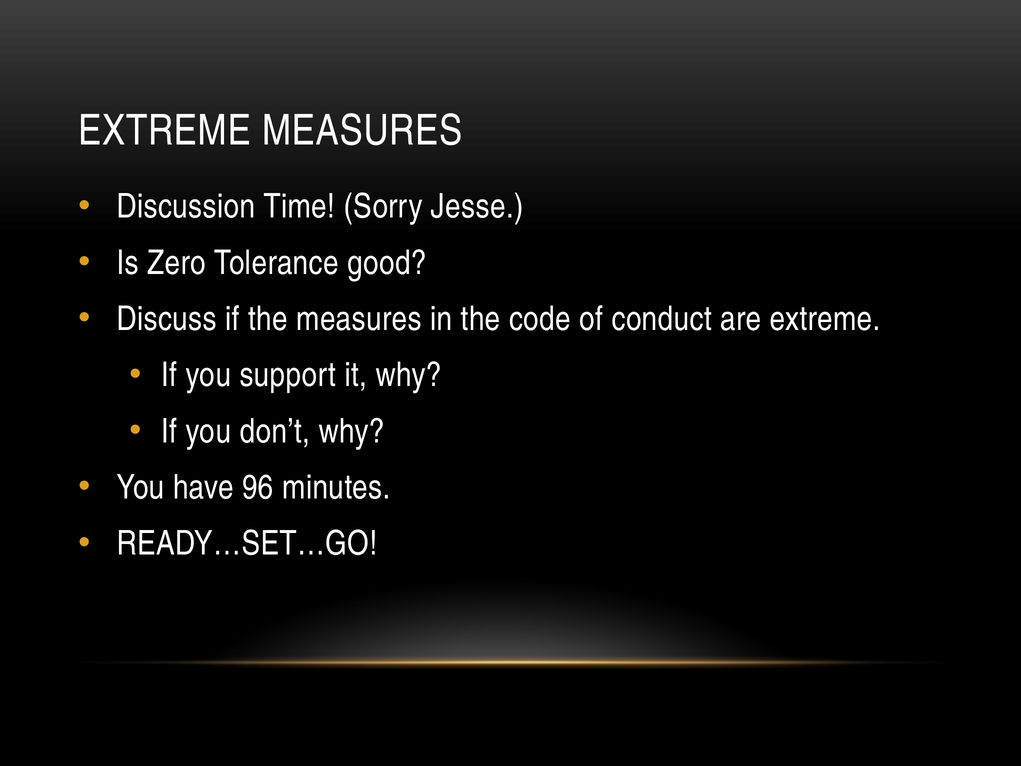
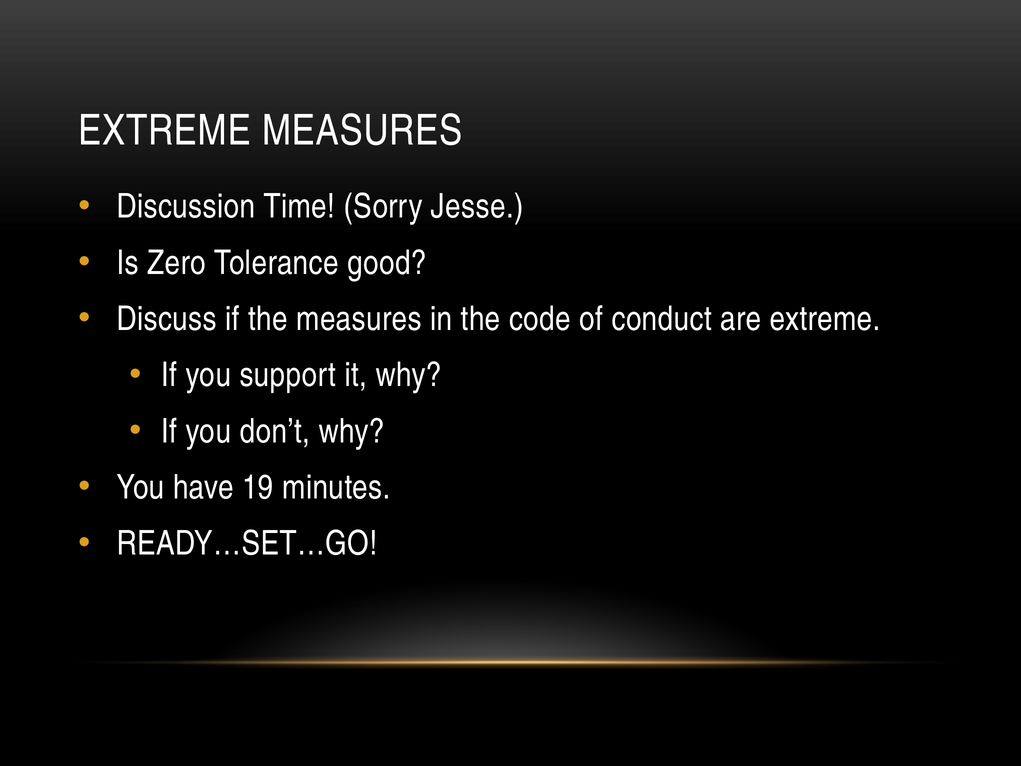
96: 96 -> 19 (258, 487)
